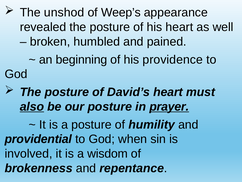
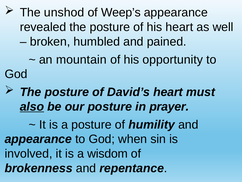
beginning: beginning -> mountain (81, 59)
providence: providence -> opportunity (173, 59)
prayer underline: present -> none (169, 106)
providential: providential -> appearance (38, 139)
